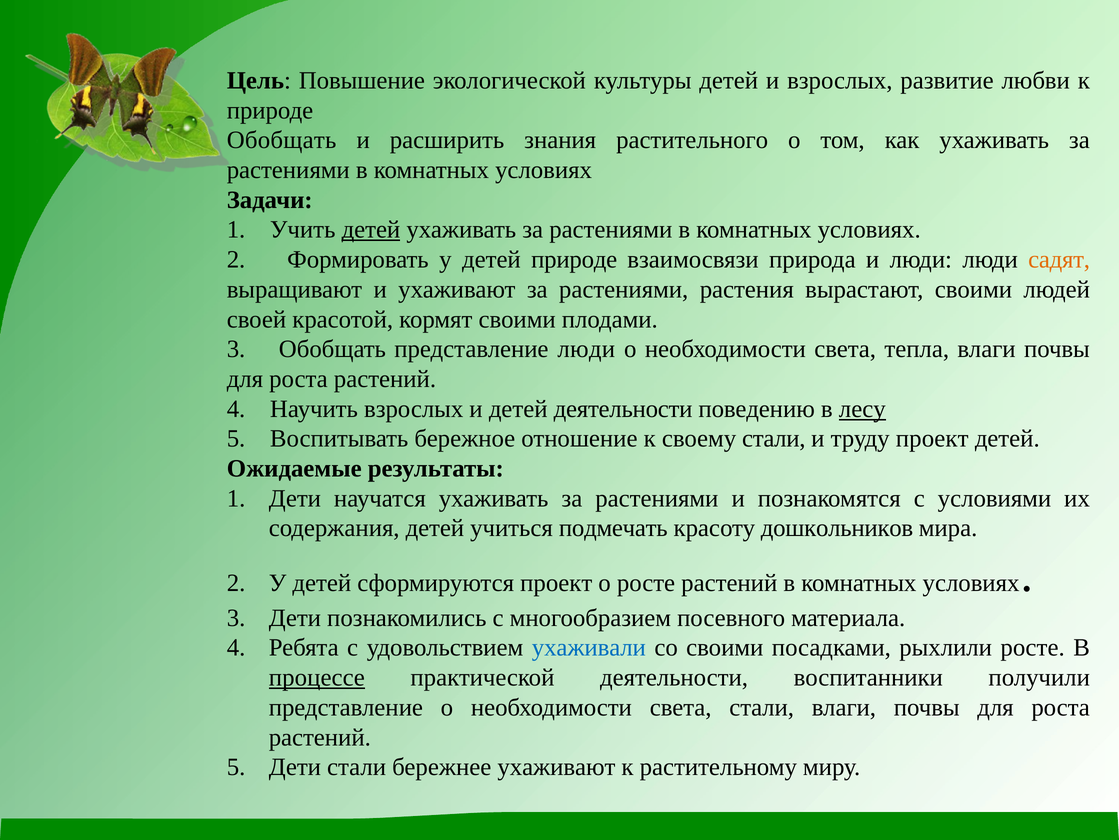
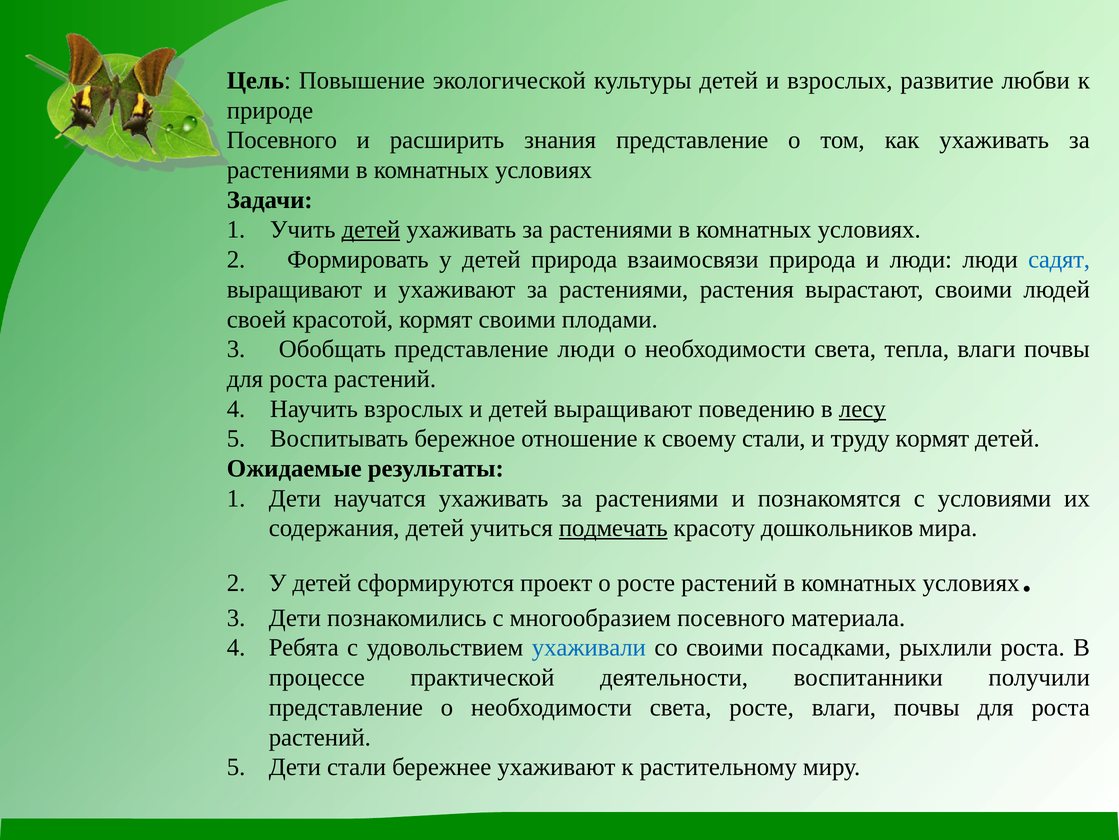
Обобщать: Обобщать -> Посевного (282, 140)
знания растительного: растительного -> представление (692, 140)
детей природе: природе -> природа (574, 259)
садят colour: orange -> blue (1059, 259)
детей деятельности: деятельности -> выращивают (623, 409)
труду проект: проект -> кормят (932, 438)
подмечать underline: none -> present (613, 528)
рыхлили росте: росте -> роста (1033, 647)
процессе underline: present -> none (317, 677)
света стали: стали -> росте (762, 707)
